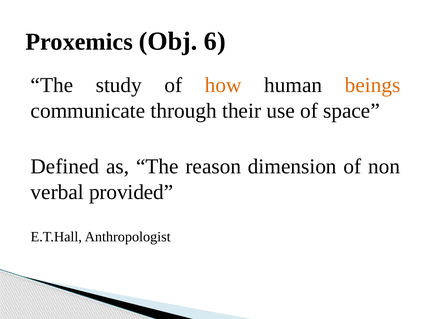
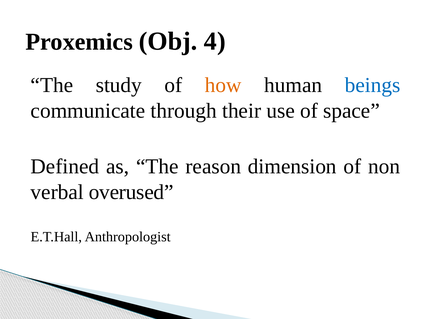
6: 6 -> 4 (215, 41)
beings colour: orange -> blue (373, 85)
provided: provided -> overused (131, 192)
